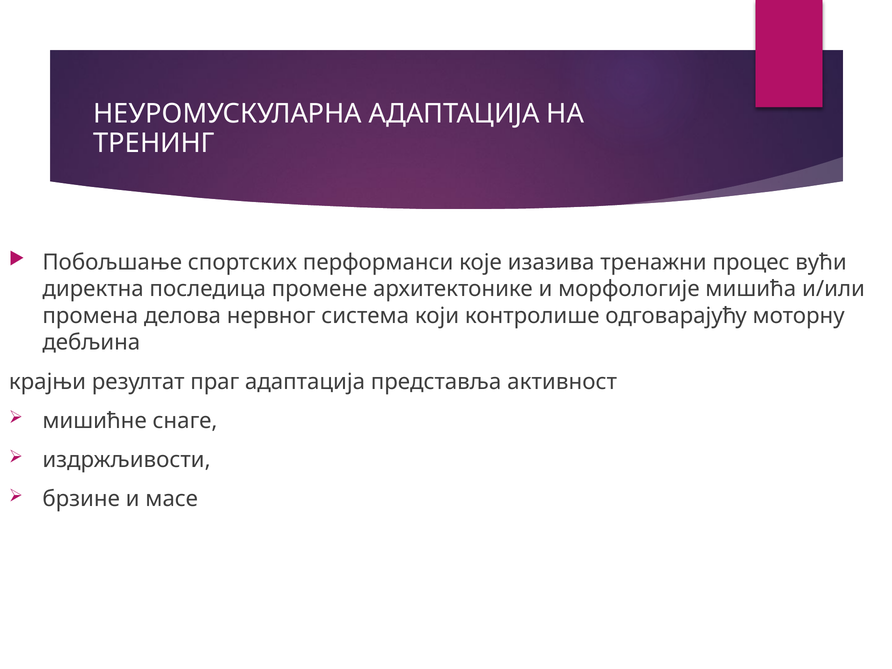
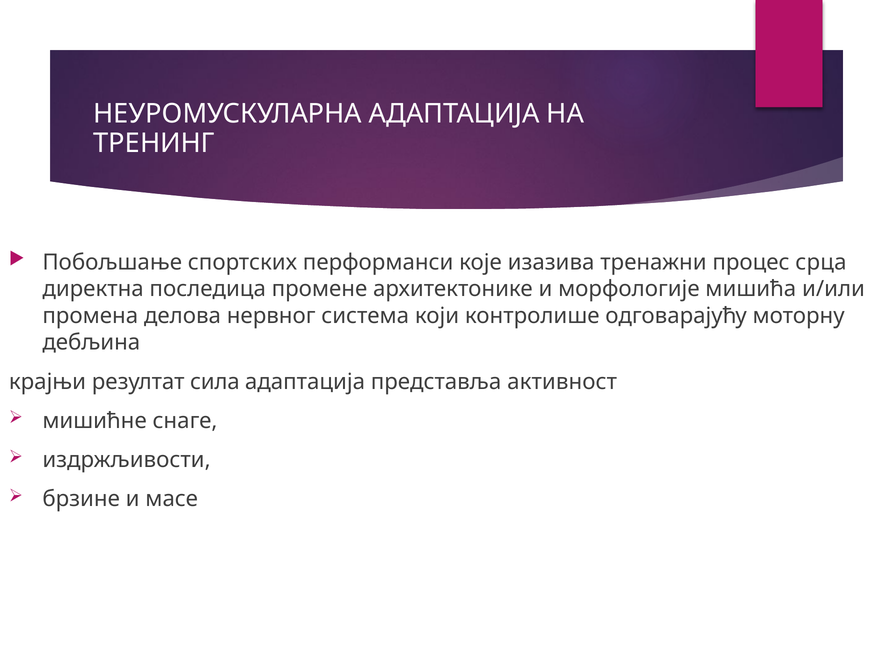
вући: вући -> срца (821, 262)
праг: праг -> сила (215, 382)
